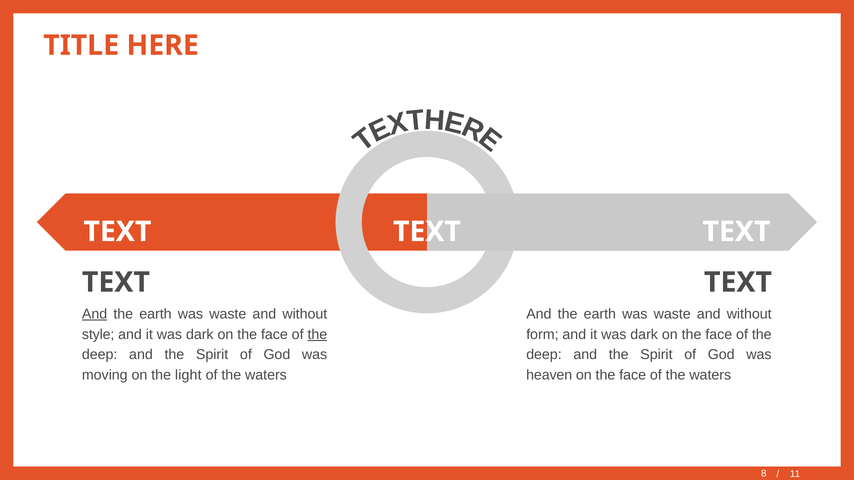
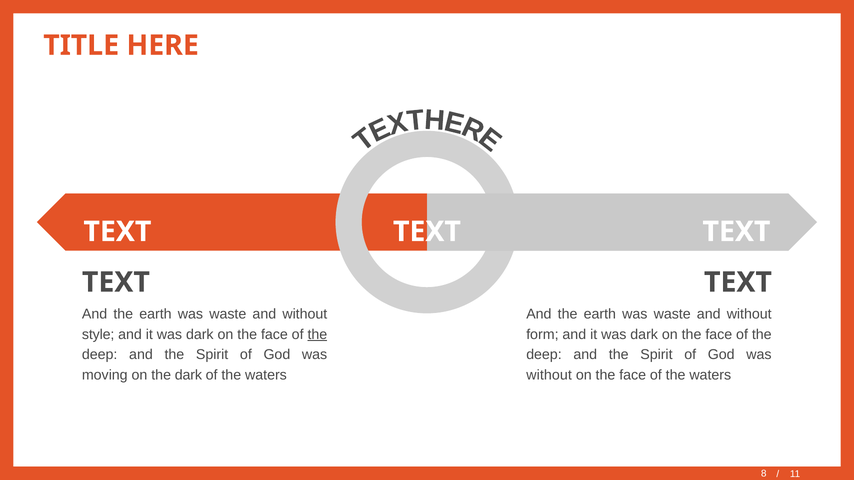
And underline: present -> none (95, 314)
the light: light -> dark (188, 376)
heaven: heaven -> without (549, 376)
